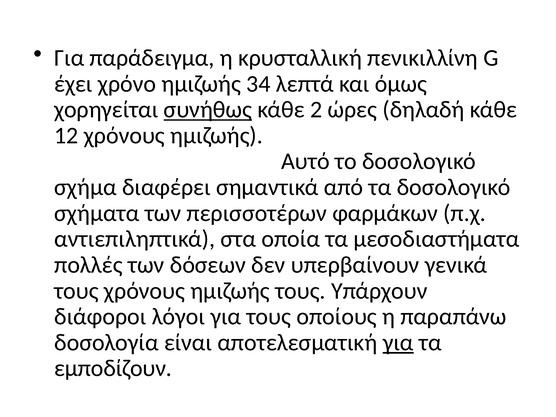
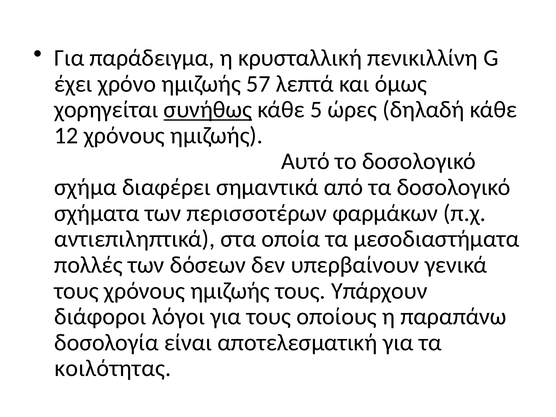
34: 34 -> 57 (258, 84)
2: 2 -> 5 (316, 110)
για underline: present -> none (398, 343)
εμποδίζουν: εμποδίζουν -> κοιλότητας (113, 368)
